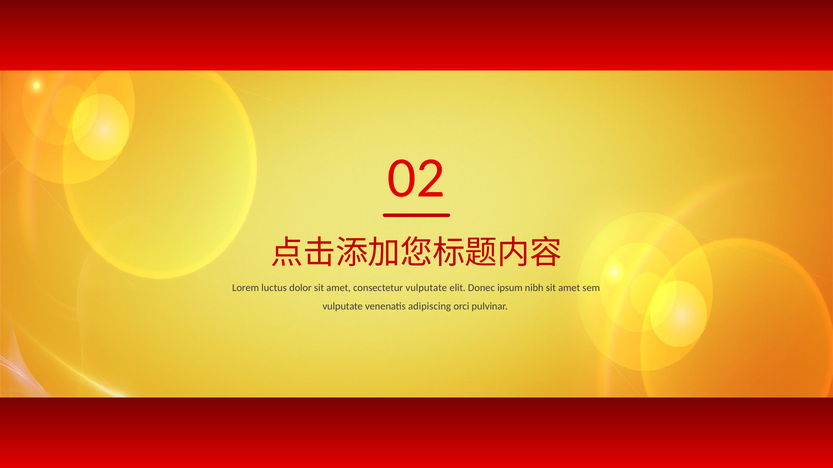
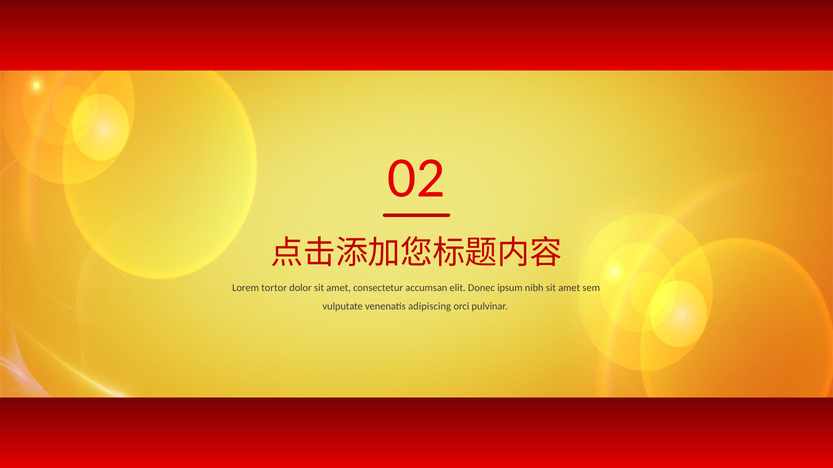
luctus: luctus -> tortor (274, 288)
consectetur vulputate: vulputate -> accumsan (426, 288)
